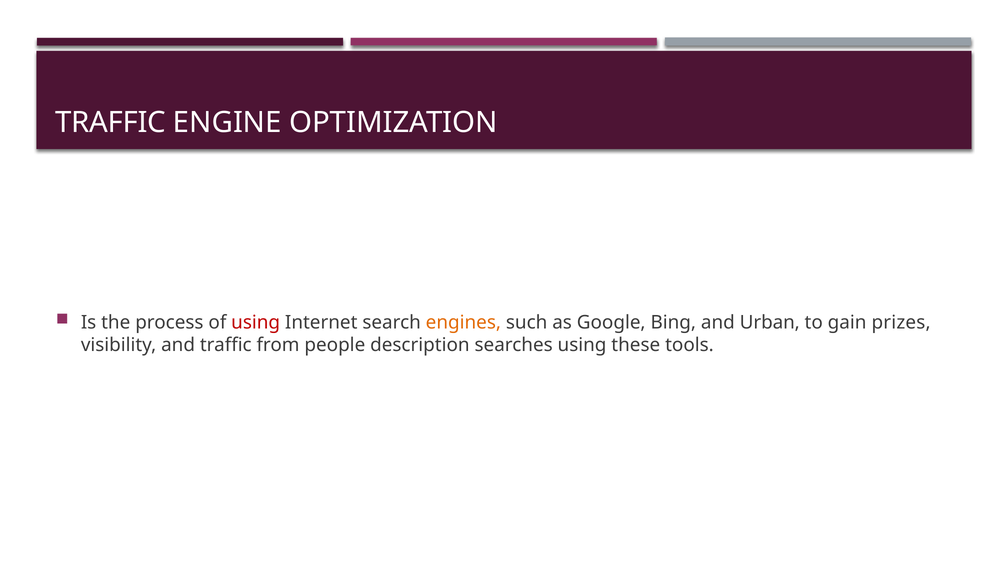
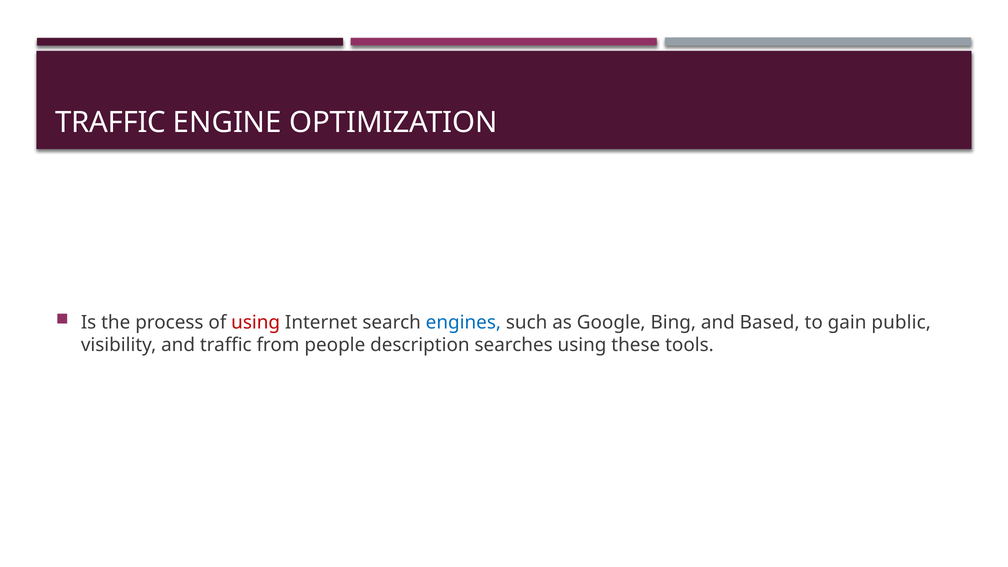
engines colour: orange -> blue (463, 322)
Urban: Urban -> Based (770, 322)
prizes: prizes -> public (901, 322)
